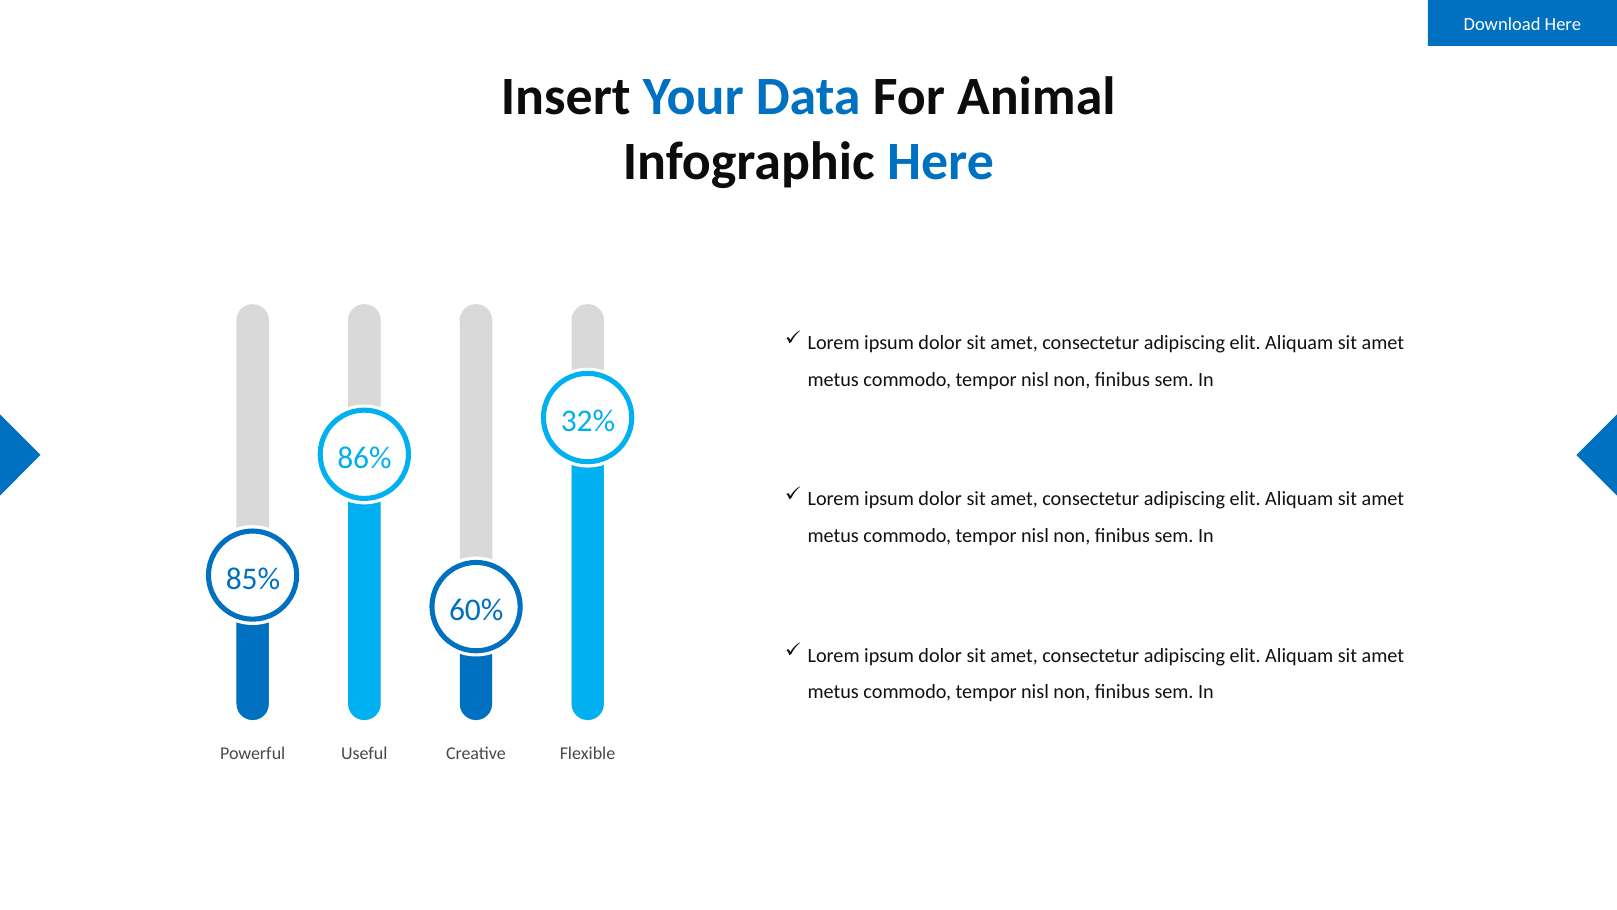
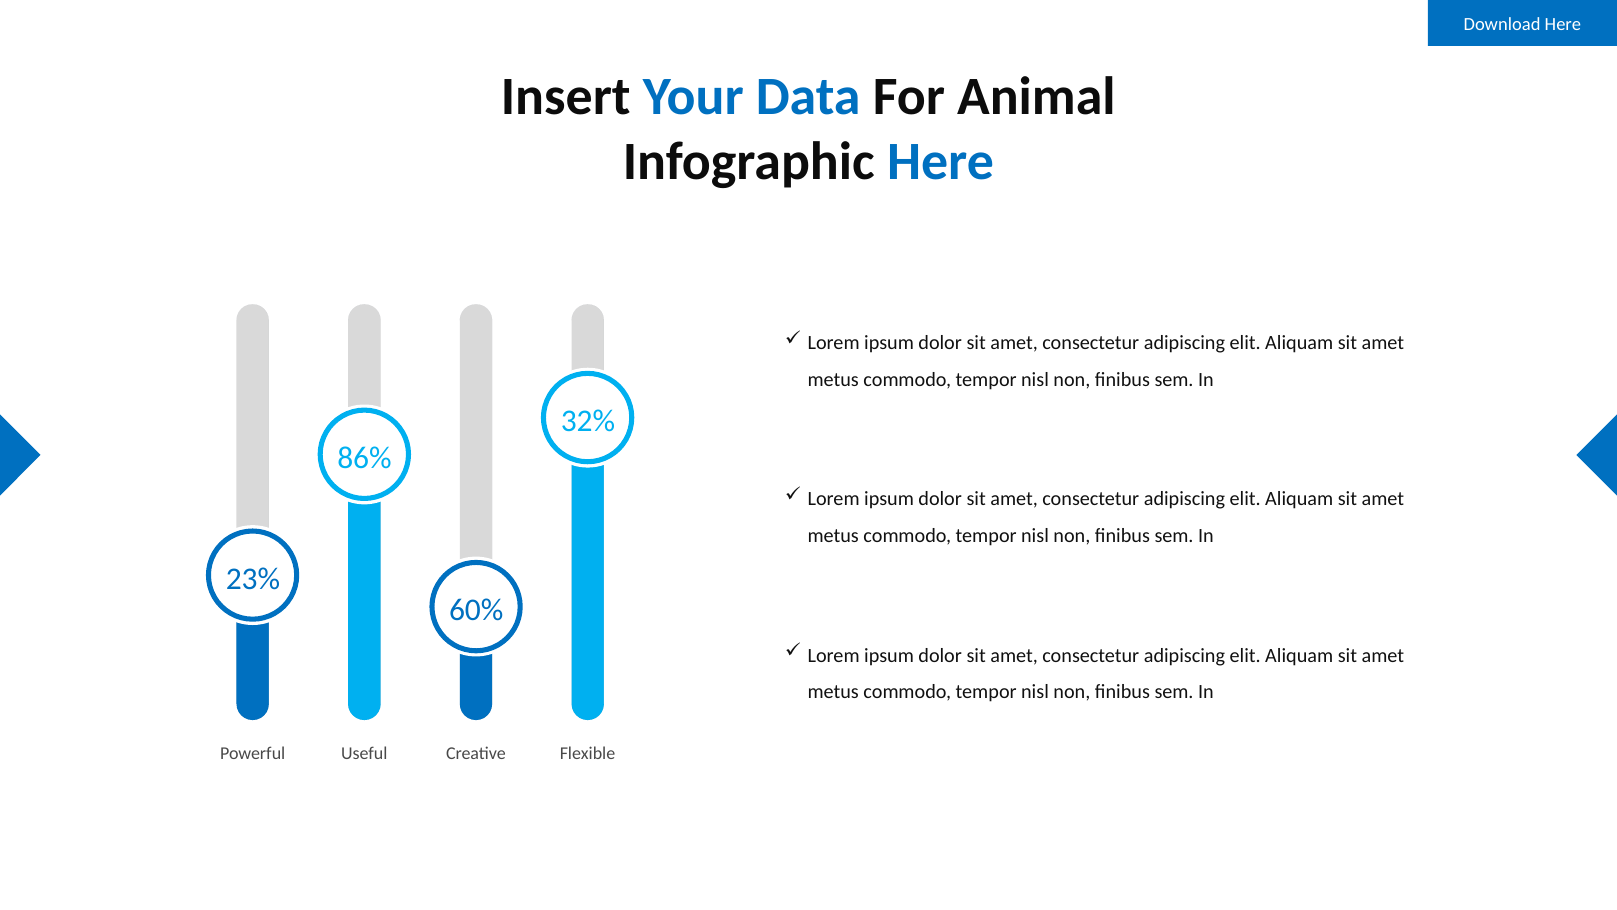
85%: 85% -> 23% (253, 579)
